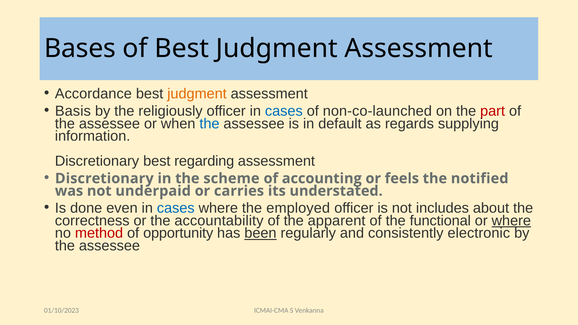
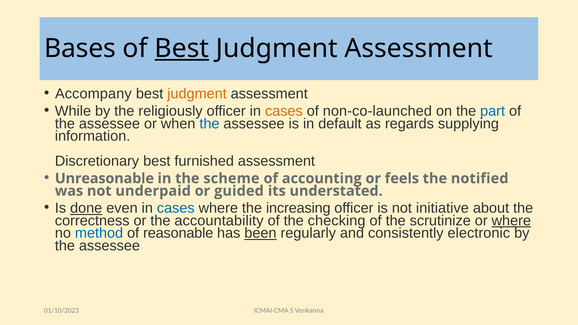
Best underline: none -> present (182, 49)
Accordance: Accordance -> Accompany (93, 94)
Basis: Basis -> While (73, 111)
cases colour: blue -> orange (284, 111)
part colour: red -> blue (493, 111)
regarding: regarding -> furnished (204, 161)
Discretionary: Discretionary -> Unreasonable (104, 179)
carries: carries -> guided (239, 191)
done underline: none -> present (86, 208)
employed: employed -> increasing (298, 208)
includes: includes -> initiative (442, 208)
apparent: apparent -> checking (337, 221)
functional: functional -> scrutinize (440, 221)
method colour: red -> blue (99, 233)
opportunity: opportunity -> reasonable (178, 233)
